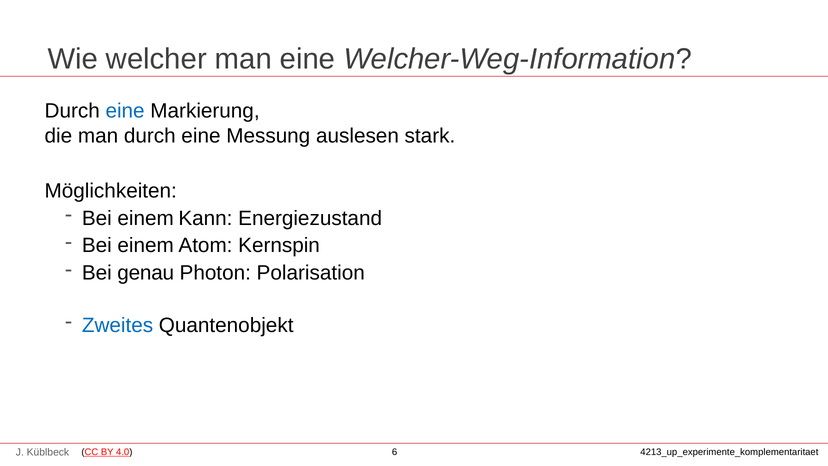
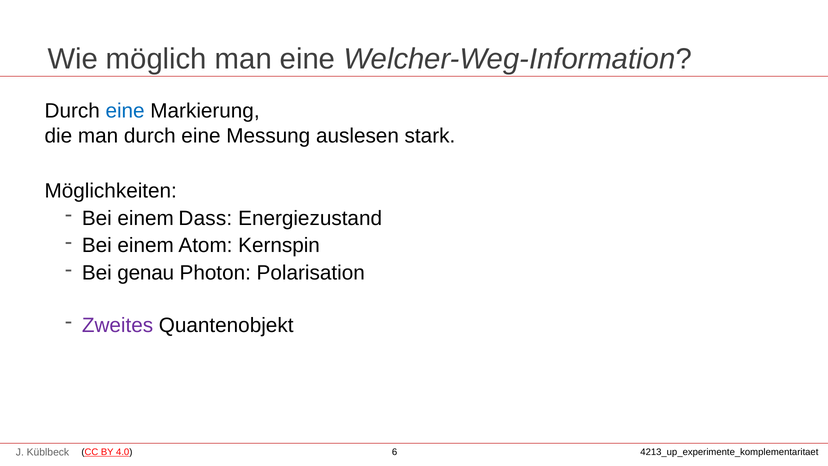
welcher: welcher -> möglich (156, 59)
Kann: Kann -> Dass (205, 218)
Zweites colour: blue -> purple (118, 325)
